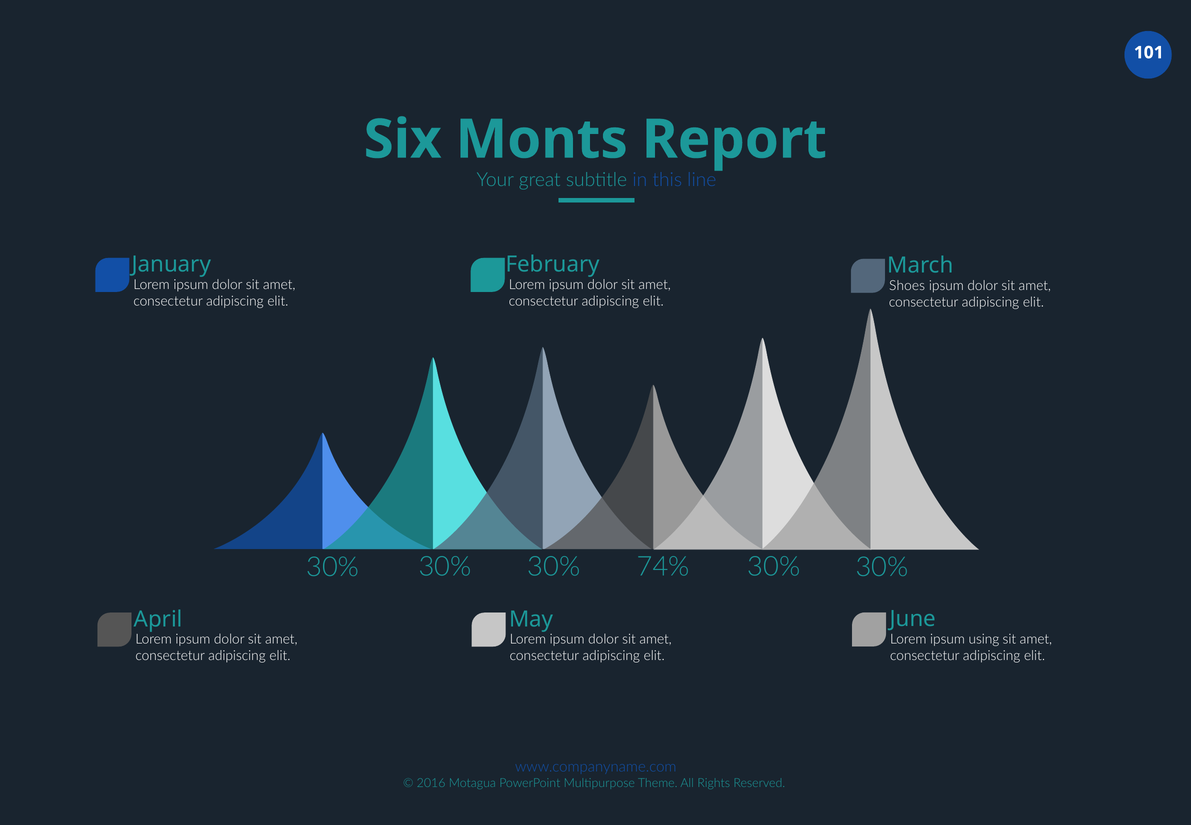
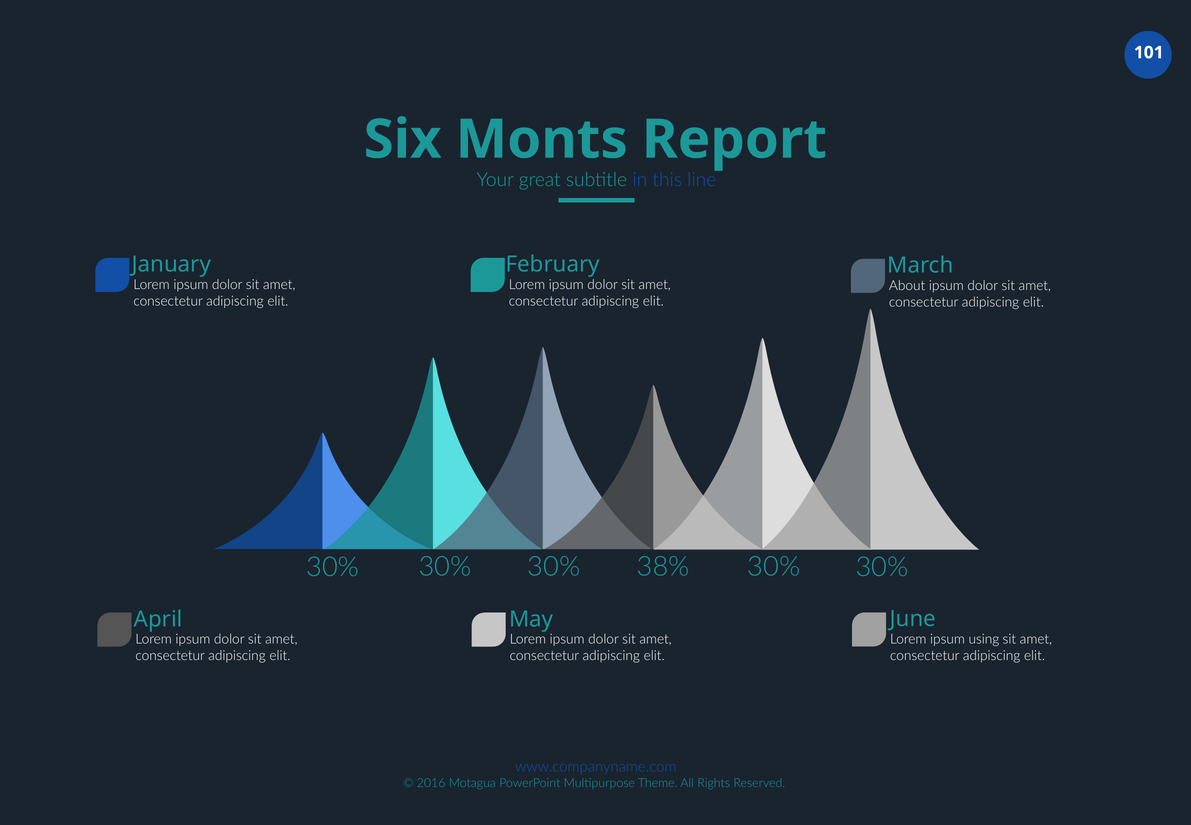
Shoes: Shoes -> About (907, 285)
74%: 74% -> 38% (663, 566)
